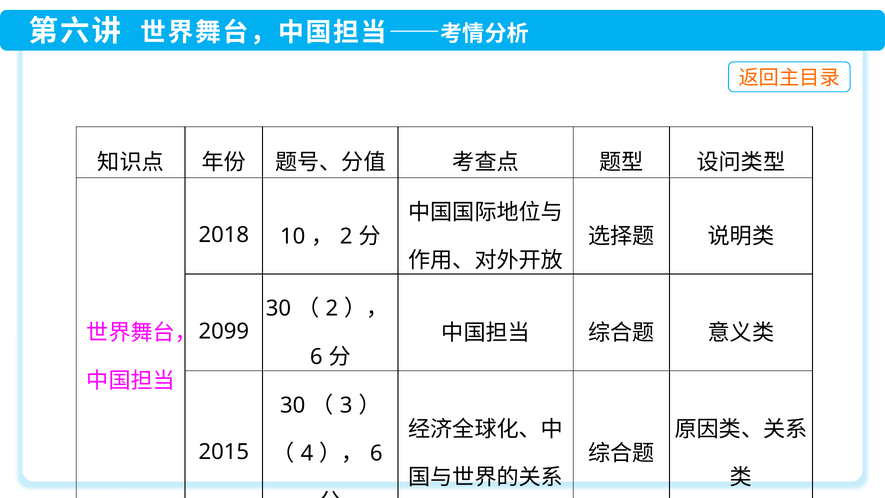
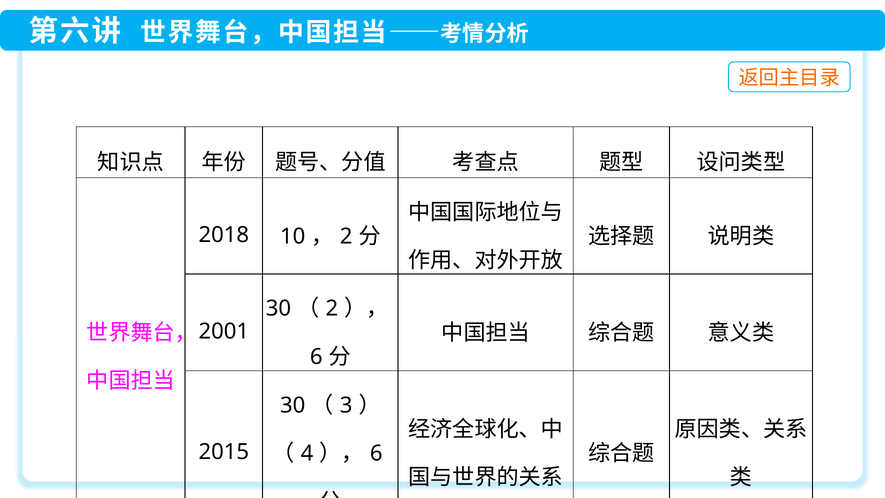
2099: 2099 -> 2001 (224, 331)
